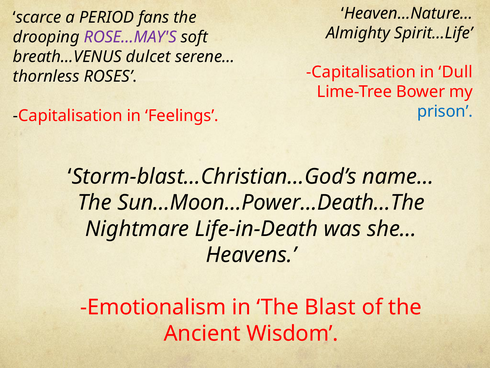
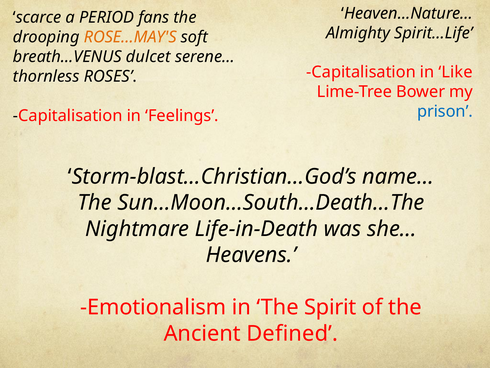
ROSE…MAY'S colour: purple -> orange (130, 37)
Dull: Dull -> Like (456, 72)
Sun…Moon…Power…Death…The: Sun…Moon…Power…Death…The -> Sun…Moon…South…Death…The (271, 202)
Blast: Blast -> Spirit (330, 307)
Wisdom: Wisdom -> Defined (292, 333)
